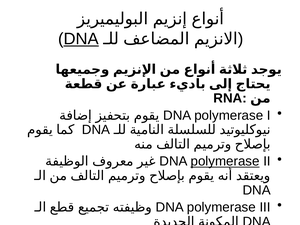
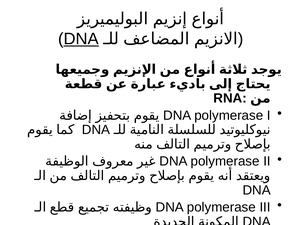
polymerase underline: present -> none (225, 161)
